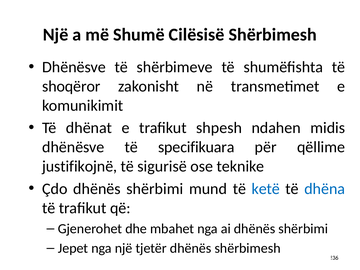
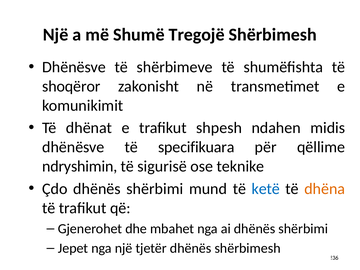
Cilësisë: Cilësisë -> Tregojë (197, 35)
justifikojnë: justifikojnë -> ndryshimin (80, 166)
dhëna colour: blue -> orange (325, 189)
